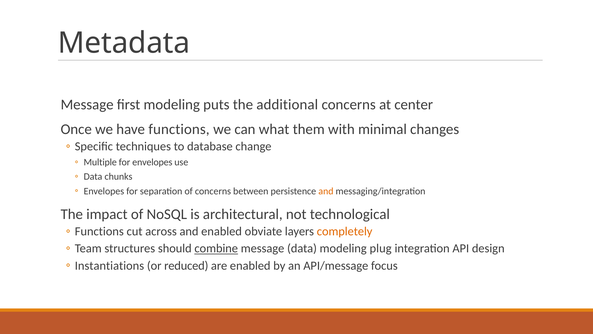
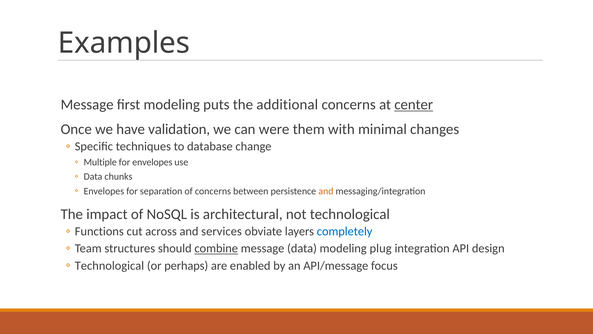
Metadata: Metadata -> Examples (124, 43)
center underline: none -> present (414, 105)
have functions: functions -> validation (179, 129)
what: what -> were (274, 129)
and enabled: enabled -> services (222, 231)
completely colour: orange -> blue (345, 231)
Instantiations: Instantiations -> Technological (109, 265)
reduced: reduced -> perhaps (186, 265)
